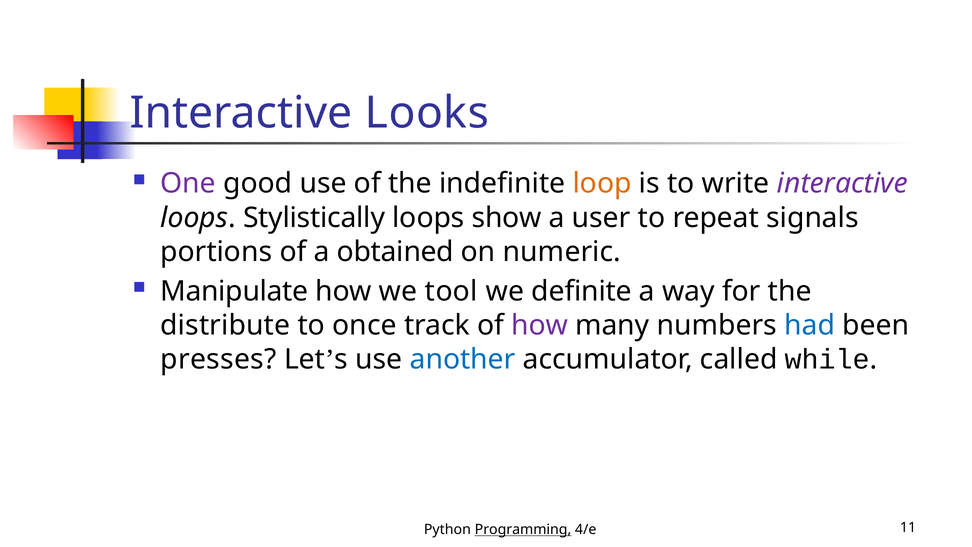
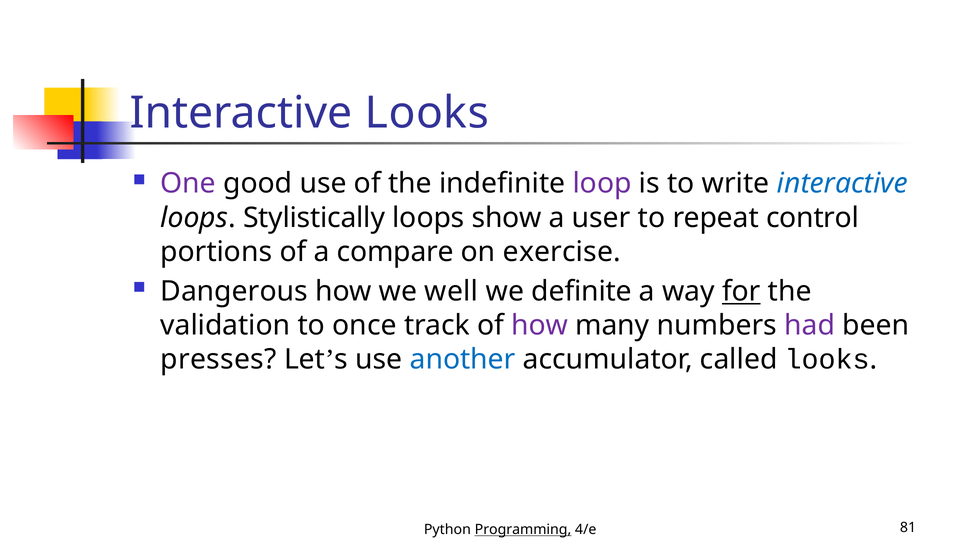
loop colour: orange -> purple (602, 184)
interactive colour: purple -> blue (842, 184)
signals: signals -> control (813, 218)
obtained: obtained -> compare (395, 252)
numeric: numeric -> exercise (562, 252)
Manipulate: Manipulate -> Dangerous (234, 291)
tool: tool -> well (451, 291)
for underline: none -> present (741, 291)
distribute: distribute -> validation (225, 325)
had colour: blue -> purple (810, 325)
called while: while -> looks (827, 359)
11: 11 -> 81 (908, 527)
